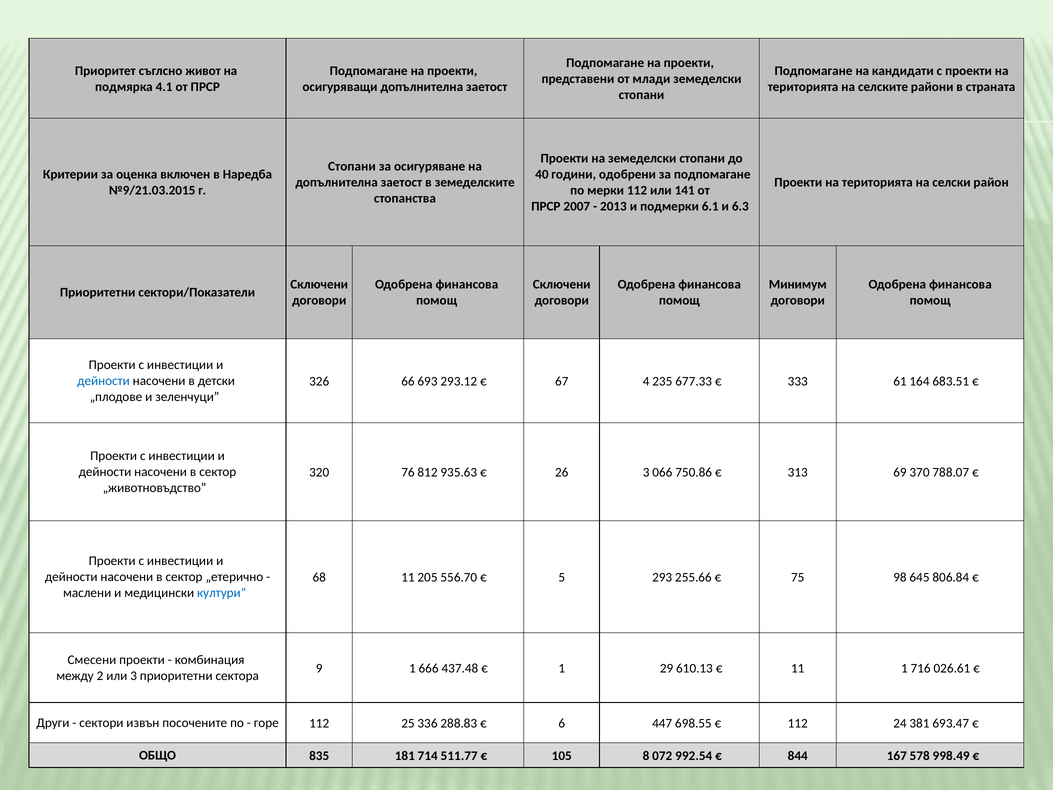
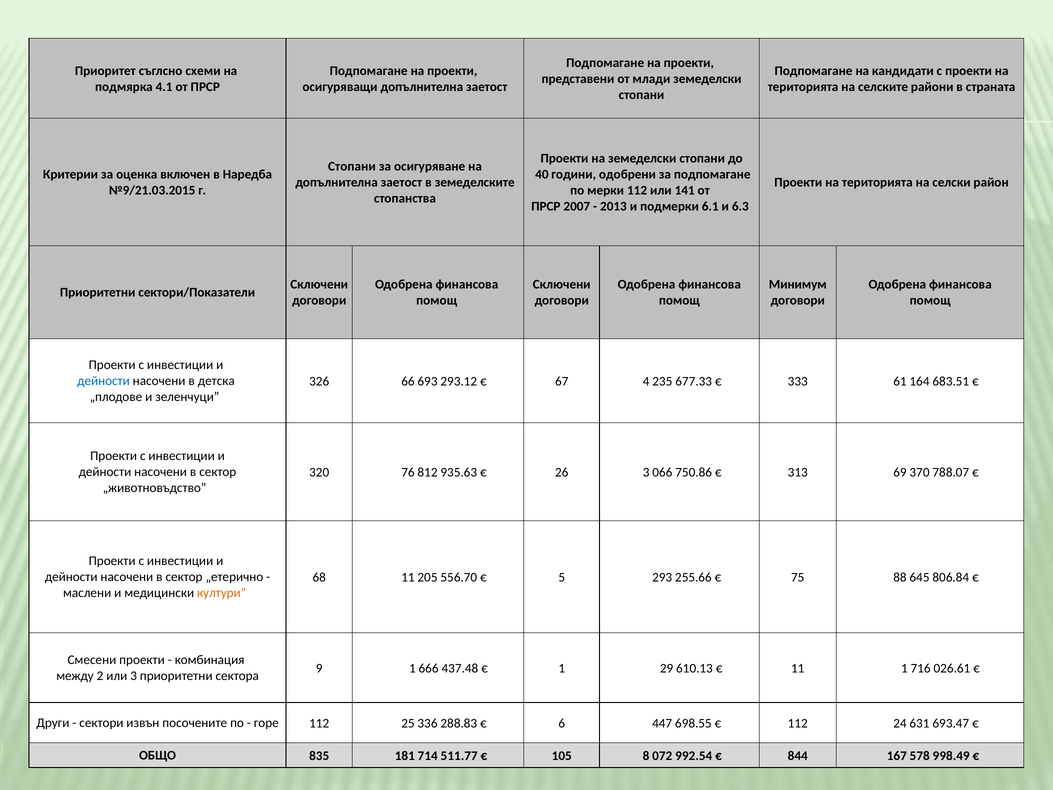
живот: живот -> схеми (203, 71)
детски: детски -> детска (216, 381)
98: 98 -> 88 (900, 577)
култури colour: blue -> orange (222, 593)
381: 381 -> 631 (919, 723)
